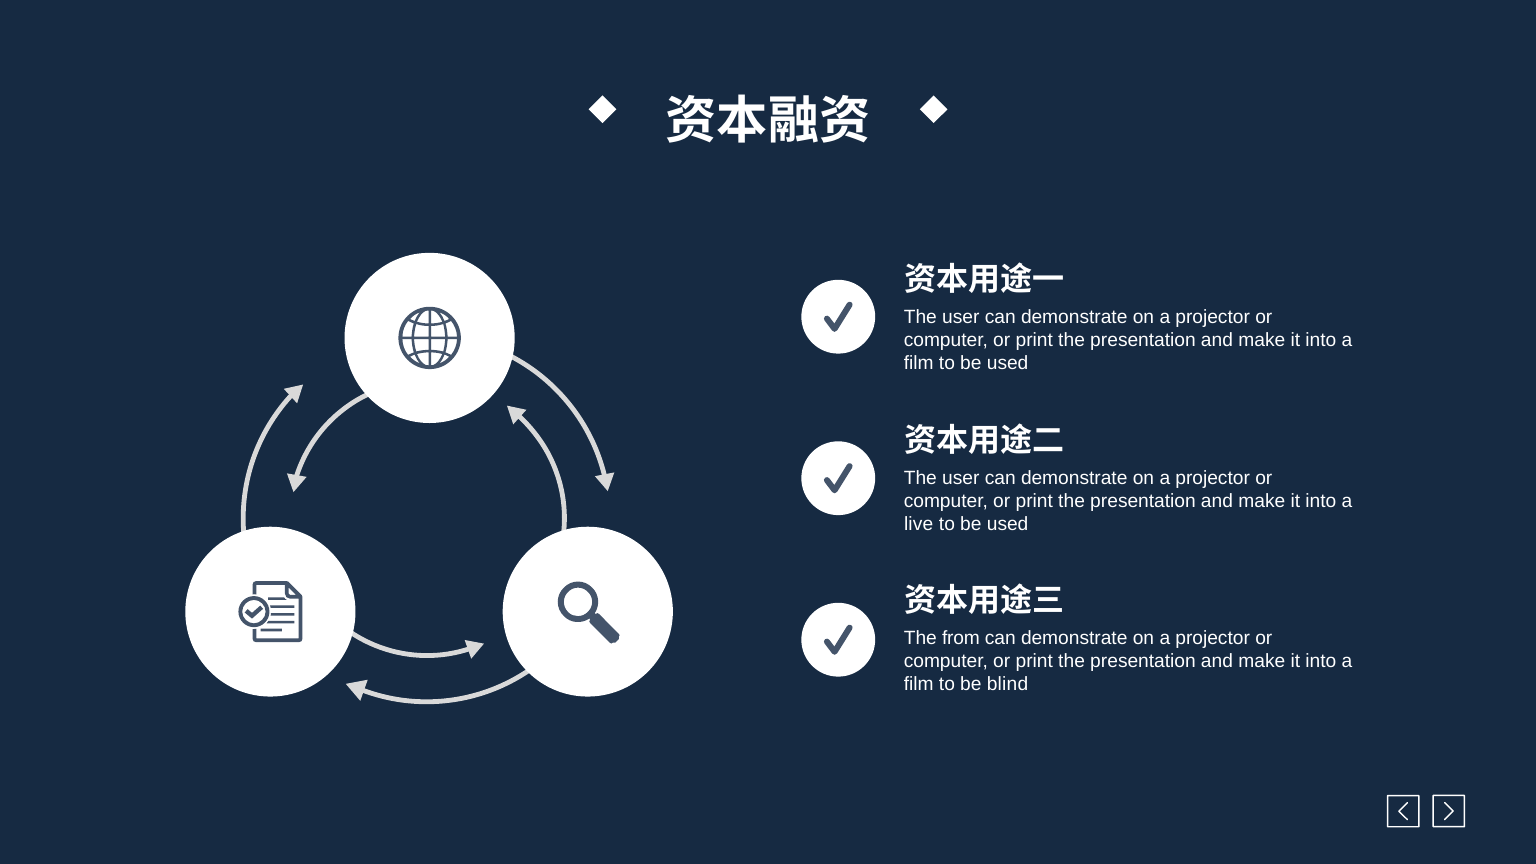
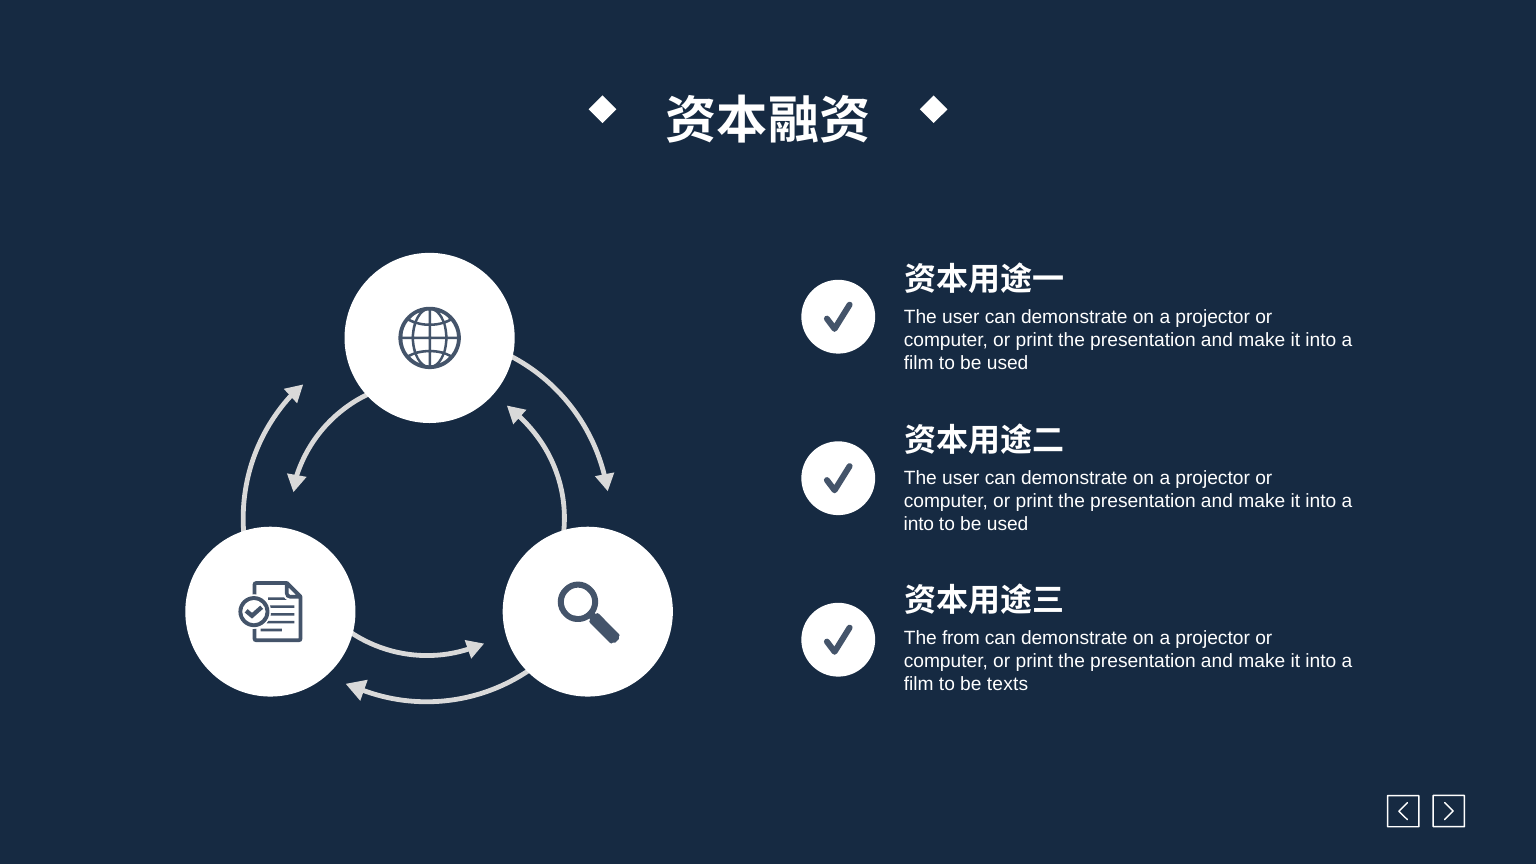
live: live -> into (919, 524)
blind: blind -> texts (1008, 684)
